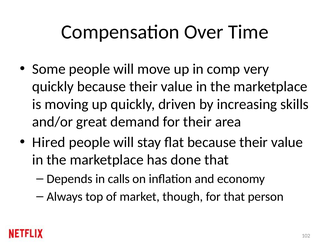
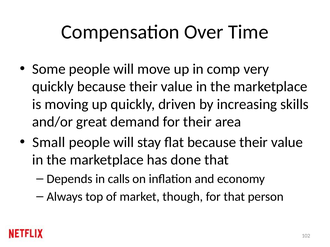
Hired: Hired -> Small (49, 143)
